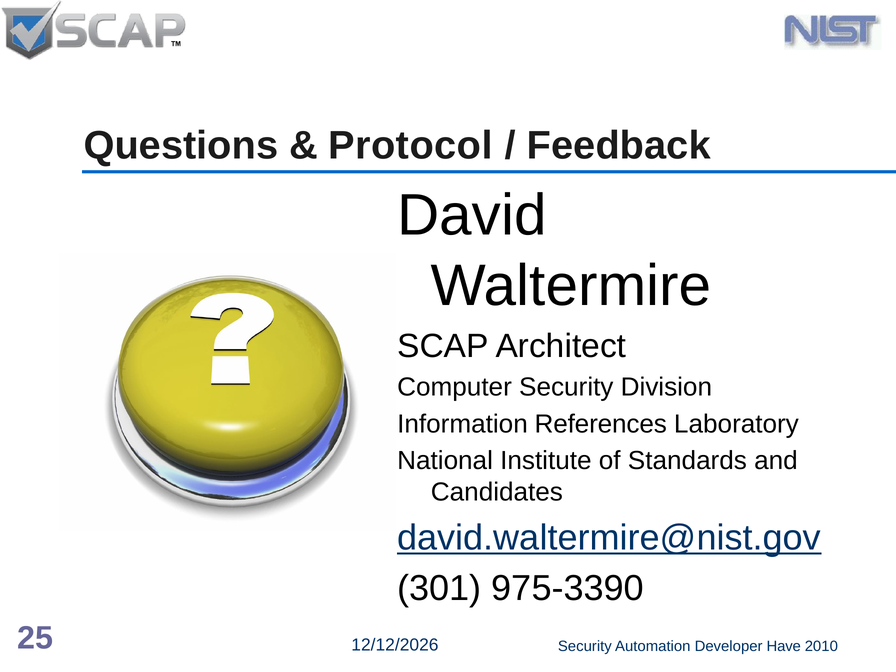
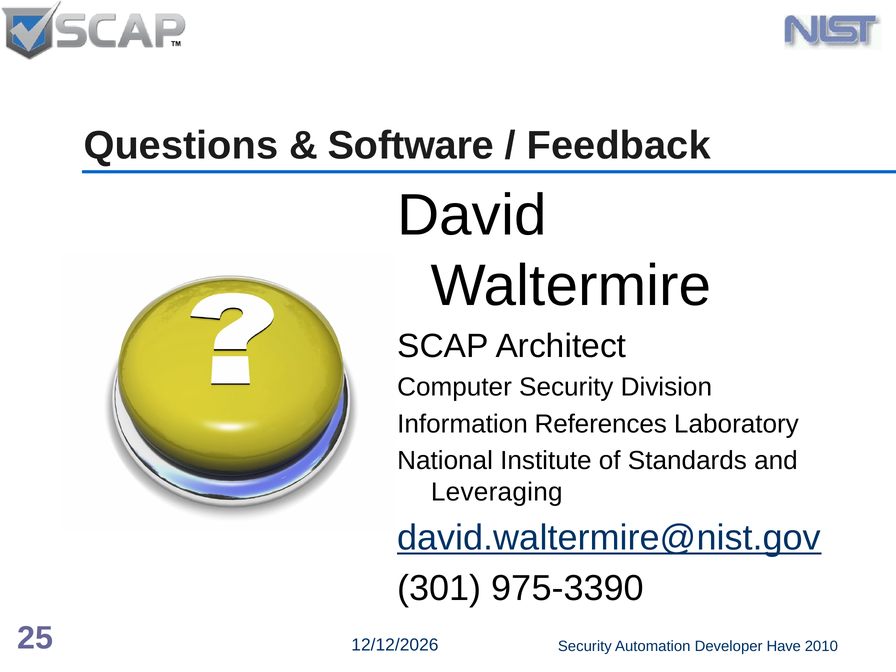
Protocol: Protocol -> Software (411, 145)
Candidates: Candidates -> Leveraging (497, 492)
